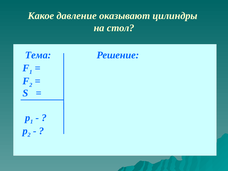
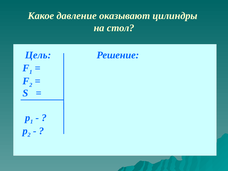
Тема: Тема -> Цель (38, 55)
